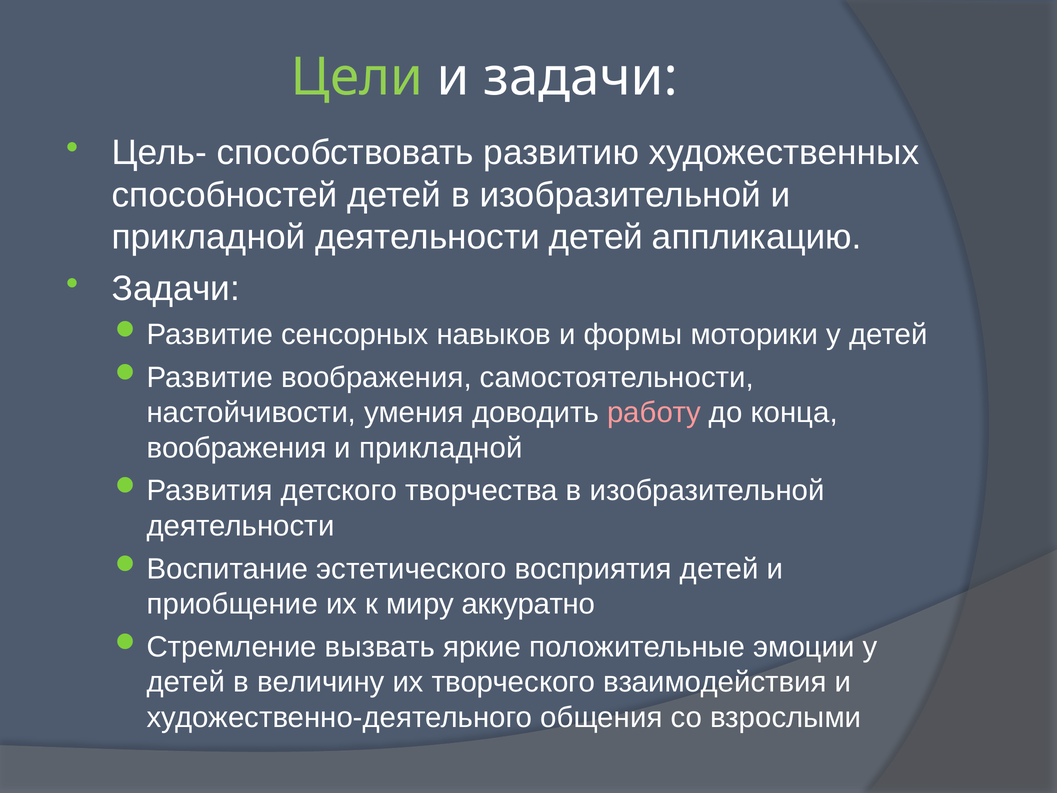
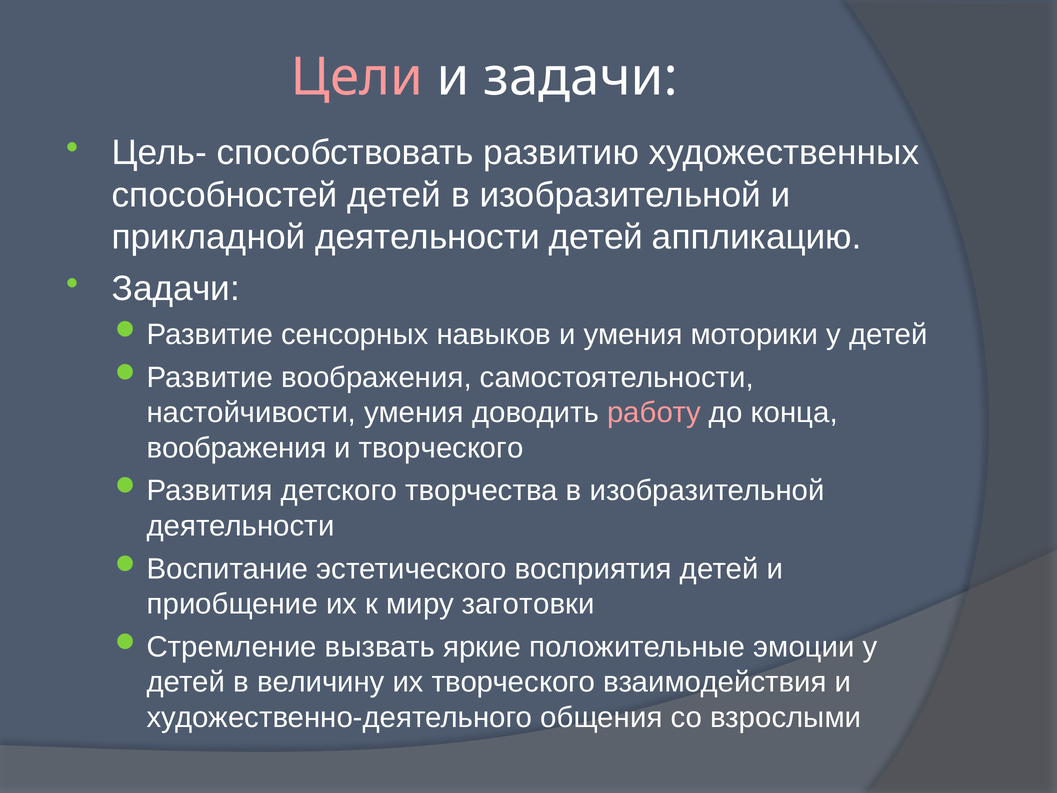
Цели colour: light green -> pink (357, 77)
и формы: формы -> умения (633, 334)
прикладной: прикладной -> творческого (441, 448)
аккуратно: аккуратно -> заготовки (528, 604)
